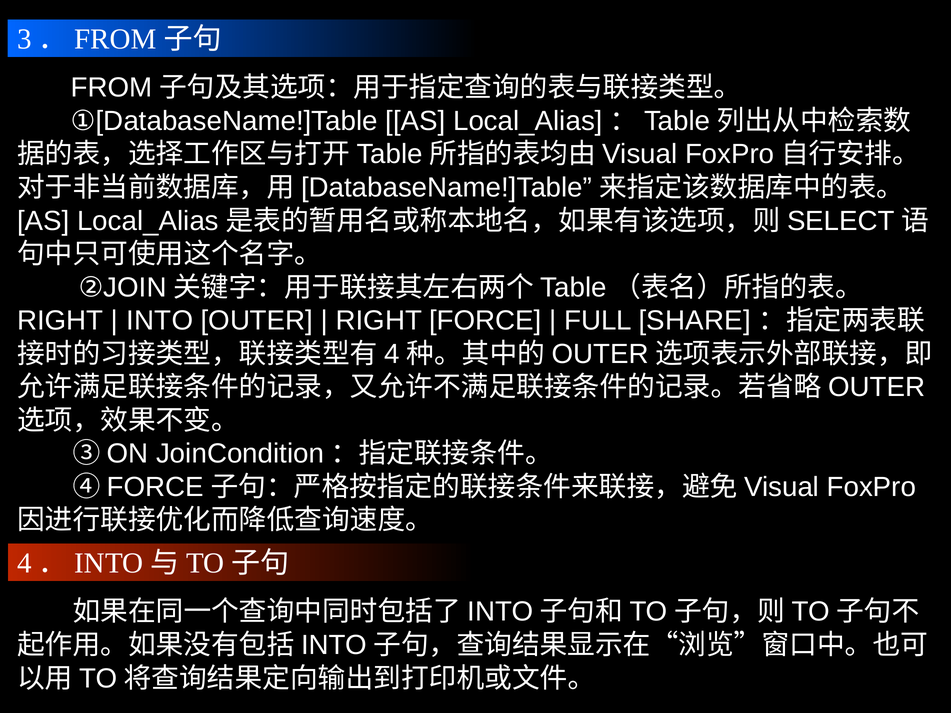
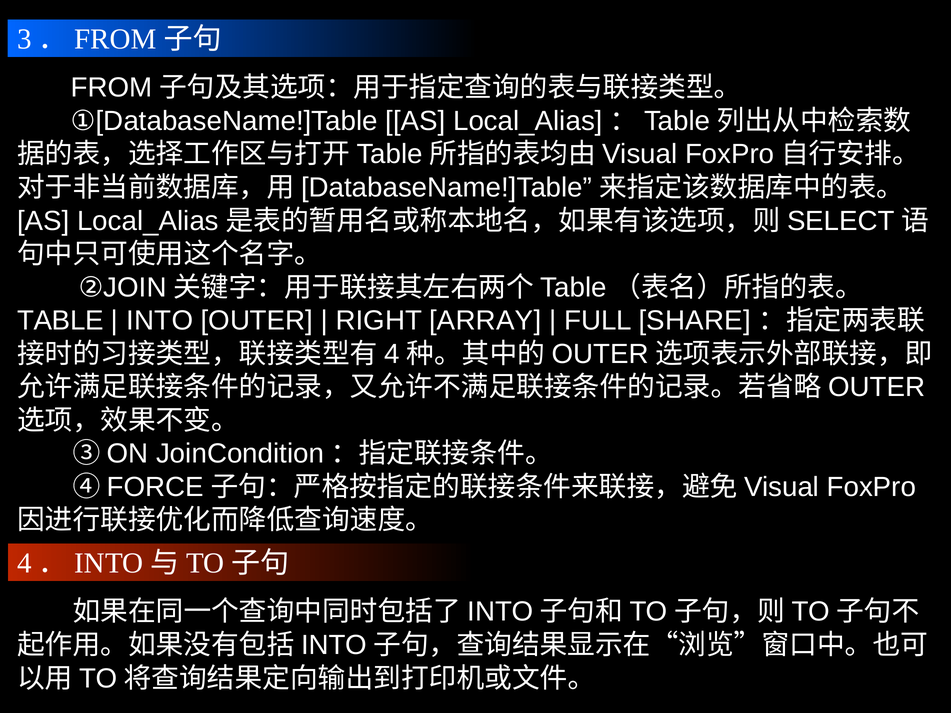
RIGHT: RIGHT -> TABLE (60, 321)
FORCE: FORCE -> ARRAY (485, 321)
